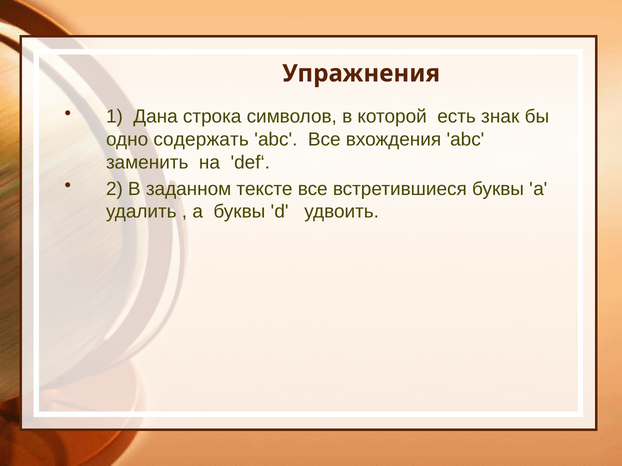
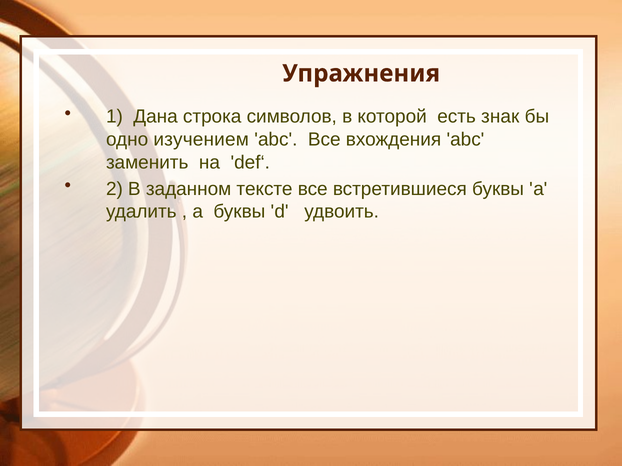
содержать: содержать -> изучением (201, 140)
